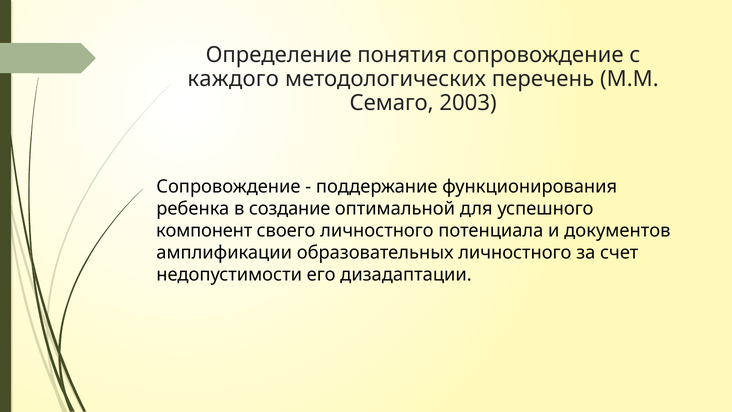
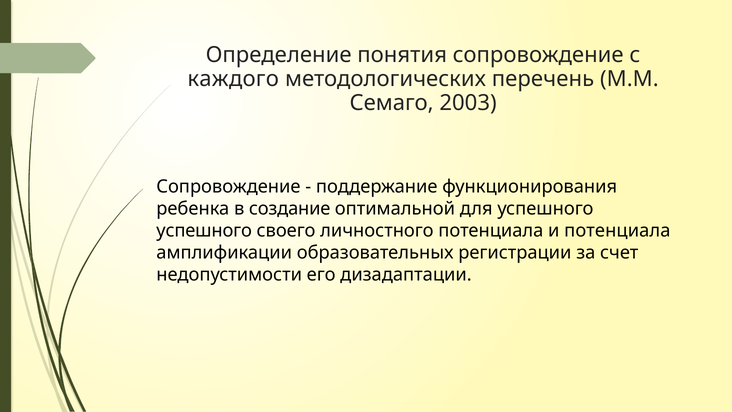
компонент: компонент -> успешного (204, 231)
и документов: документов -> потенциала (617, 231)
образовательных личностного: личностного -> регистрации (515, 253)
